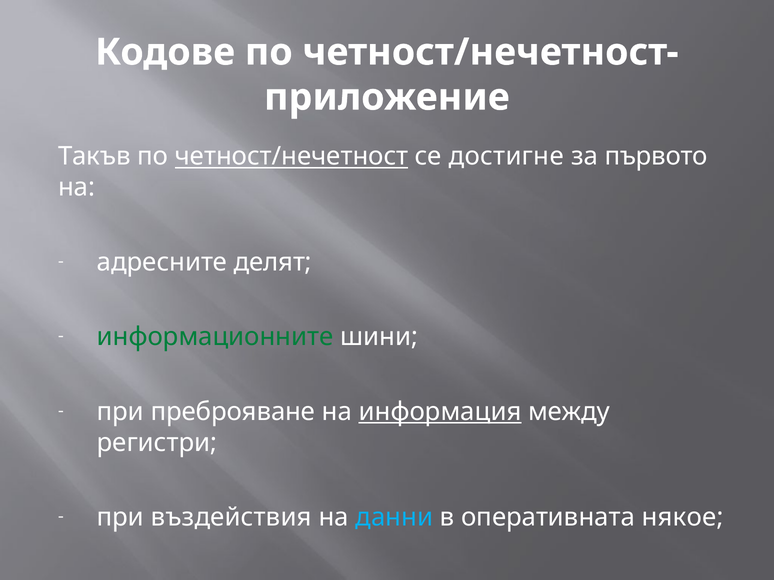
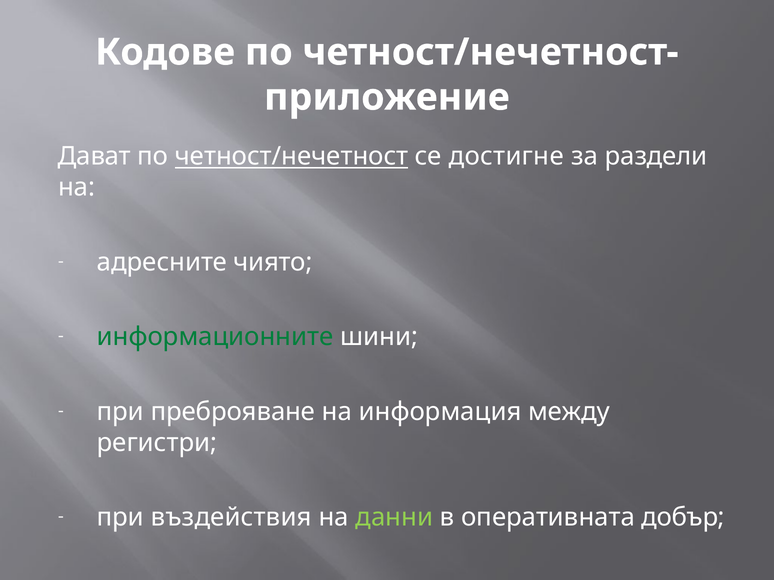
Такъв: Такъв -> Дават (94, 157)
първото: първото -> раздели (656, 157)
делят: делят -> чиято (273, 262)
информация underline: present -> none (440, 412)
данни colour: light blue -> light green (394, 518)
някое: някое -> добър (683, 518)
